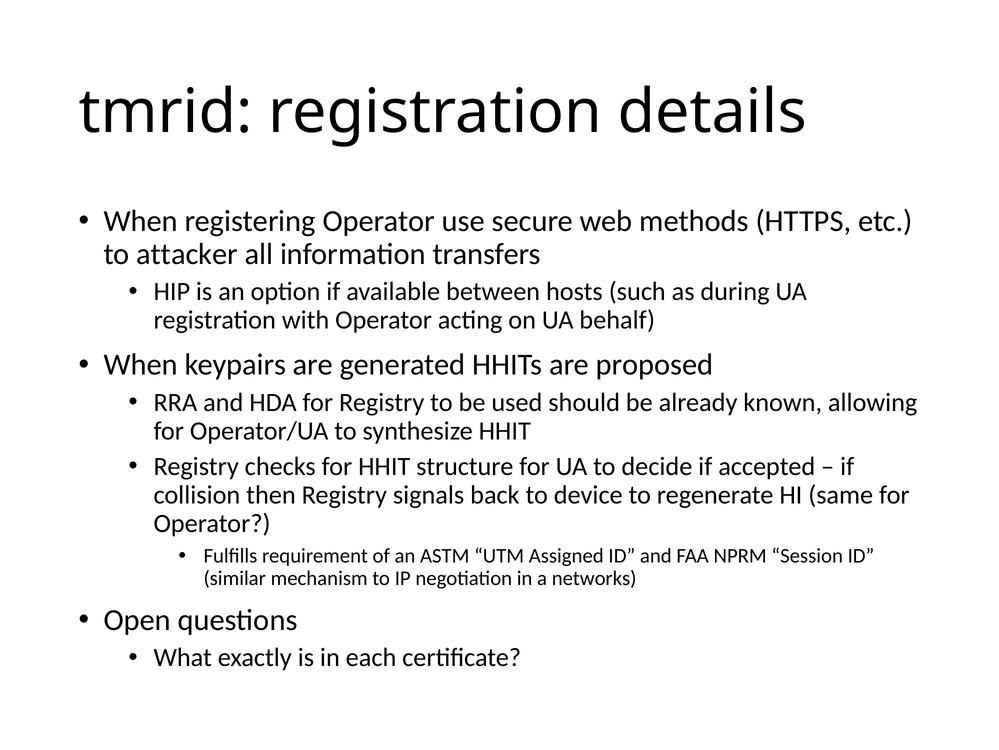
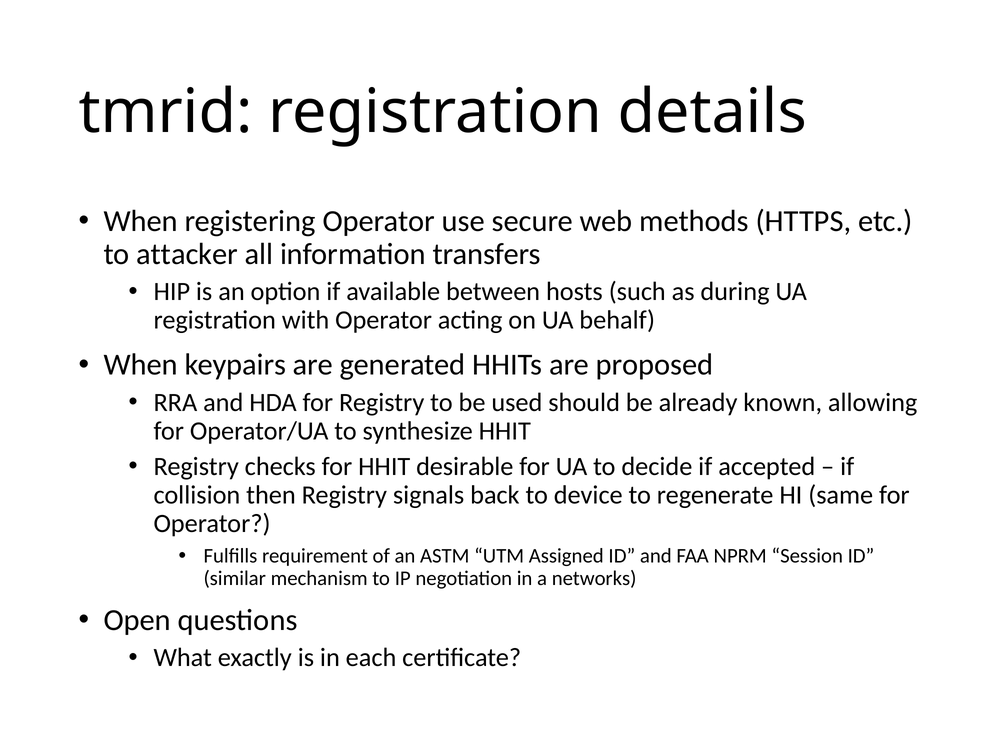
structure: structure -> desirable (465, 466)
